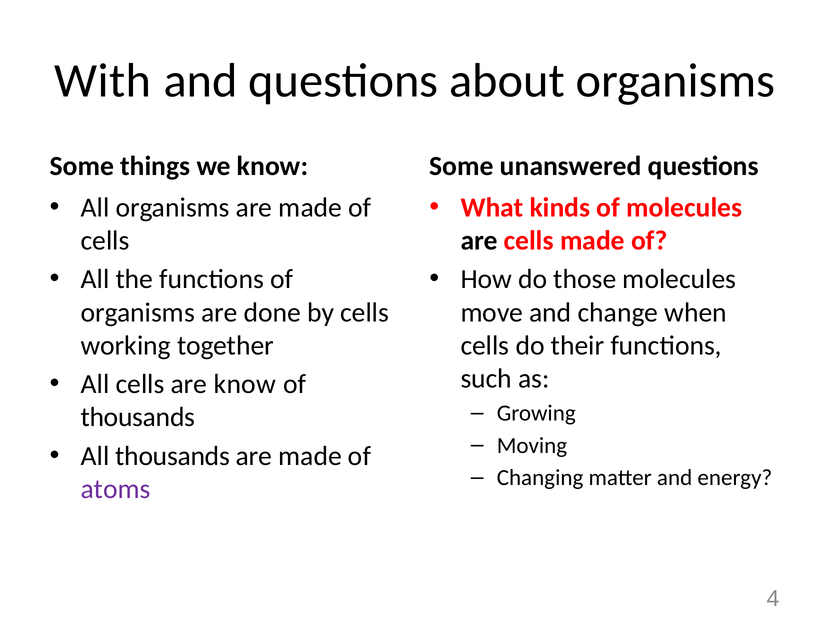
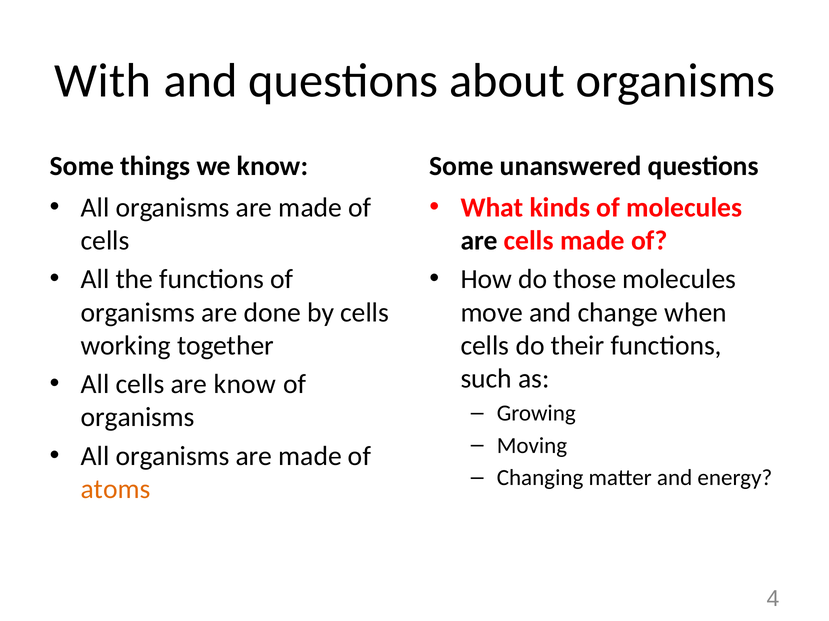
thousands: thousands -> organisms (138, 418)
thousands: thousands -> organisms (173, 456)
atoms colour: purple -> orange (116, 490)
